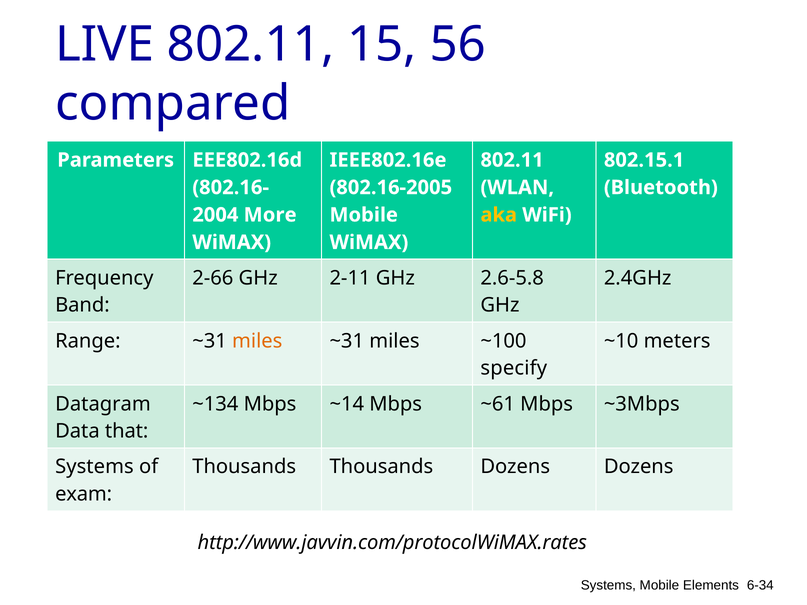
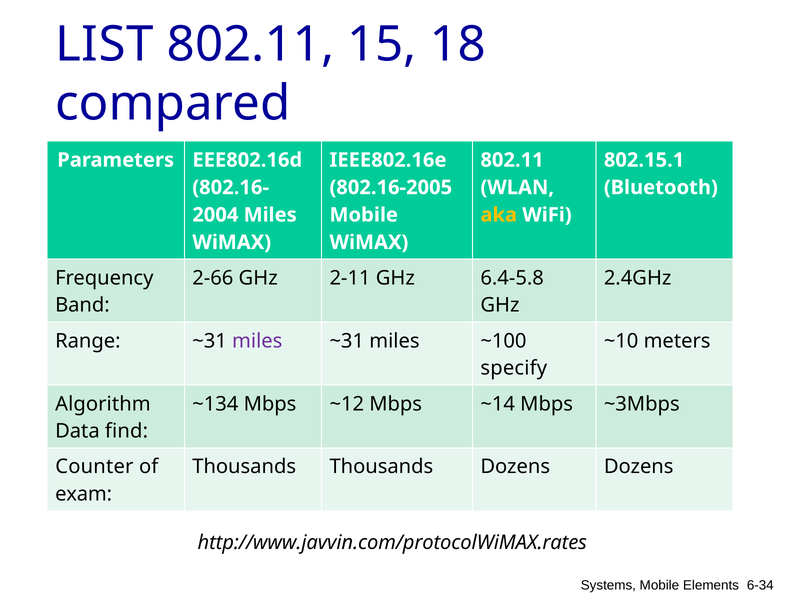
LIVE: LIVE -> LIST (104, 44)
56: 56 -> 18 (458, 44)
More: More -> Miles (270, 215)
2.6-5.8: 2.6-5.8 -> 6.4-5.8 (512, 278)
miles colour: orange -> purple (257, 341)
Datagram: Datagram -> Algorithm (103, 404)
~14: ~14 -> ~12 (347, 404)
~61: ~61 -> ~14 (498, 404)
that: that -> find (127, 431)
Systems: Systems -> Counter (94, 467)
